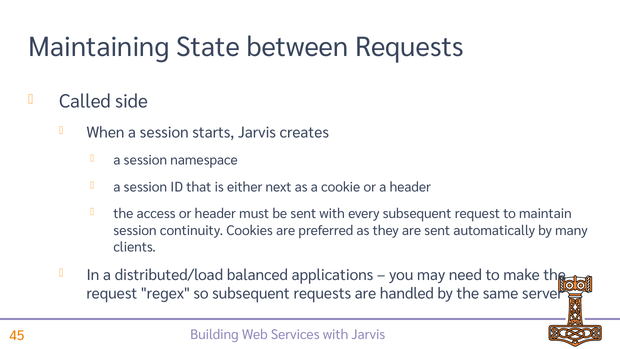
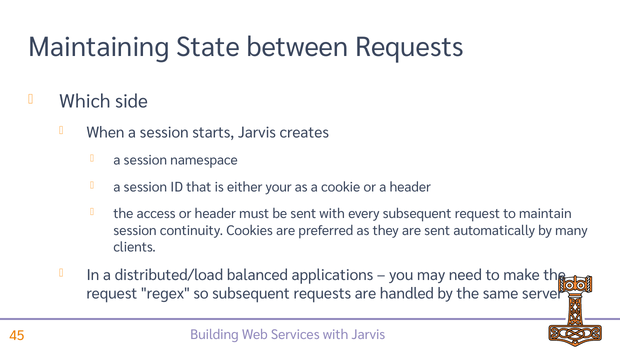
Called: Called -> Which (85, 102)
next: next -> your (279, 187)
